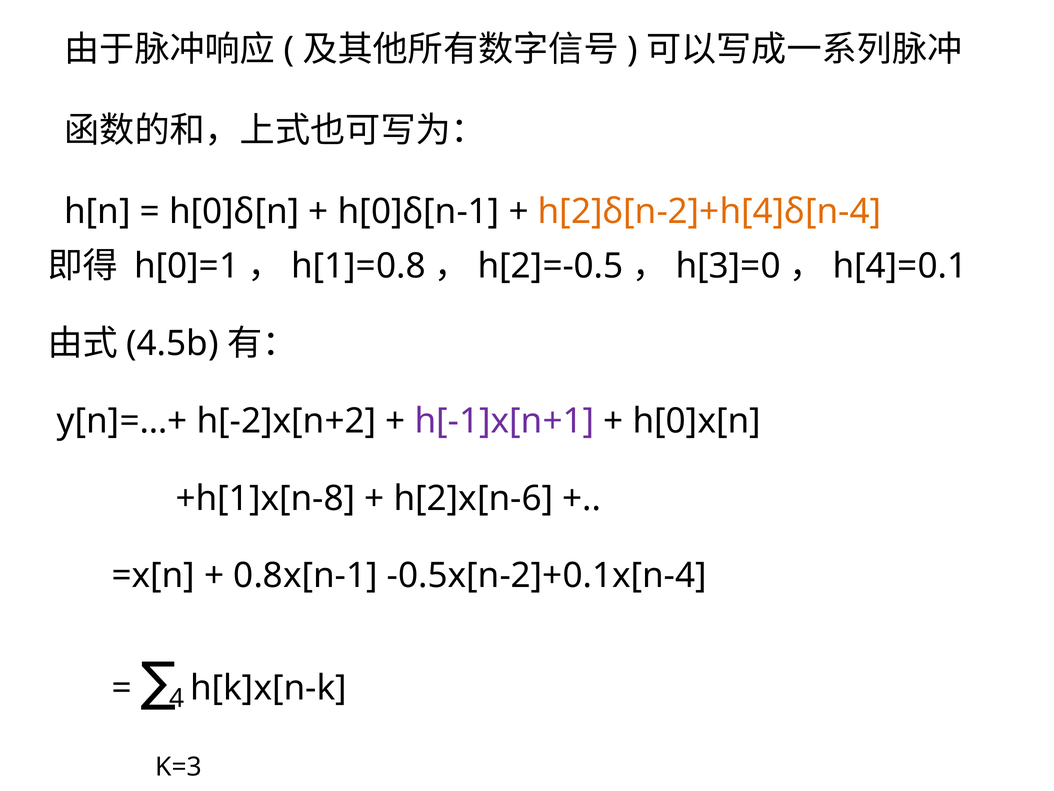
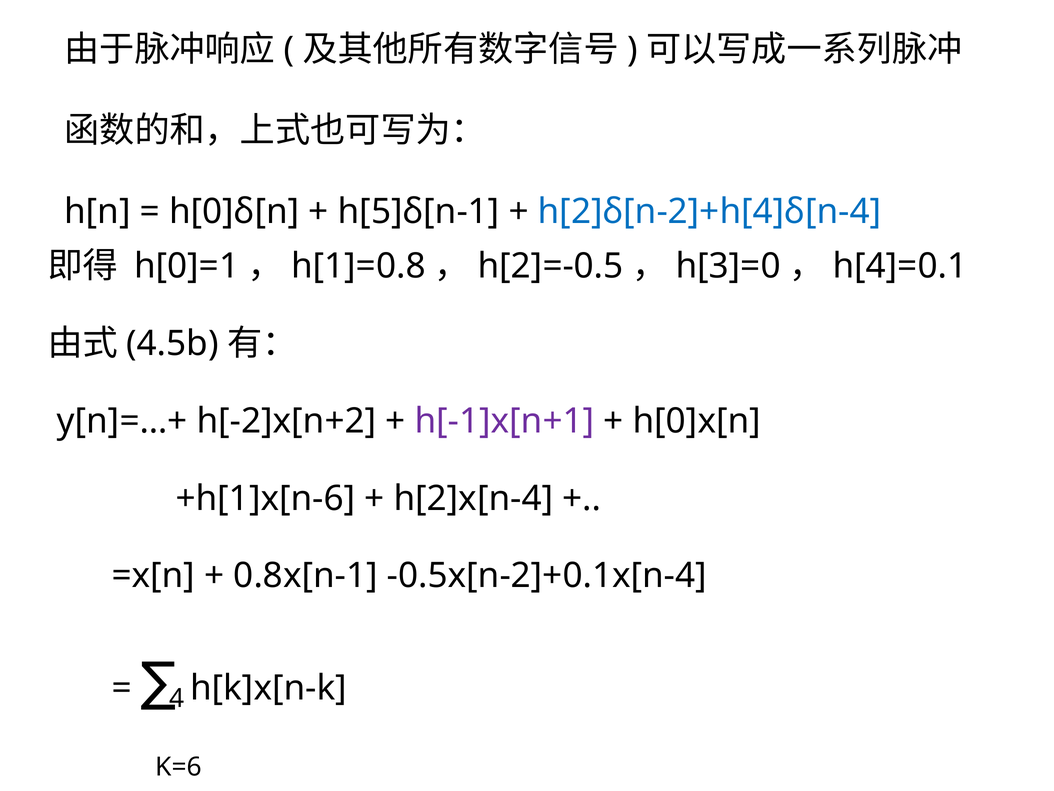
h[0]δ[n-1: h[0]δ[n-1 -> h[5]δ[n-1 (419, 211)
h[2]δ[n-2]+h[4]δ[n-4 colour: orange -> blue (710, 211)
+h[1]x[n-8: +h[1]x[n-8 -> +h[1]x[n-6 (265, 498)
h[2]x[n-6: h[2]x[n-6 -> h[2]x[n-4 (473, 498)
K=3: K=3 -> K=6 (179, 767)
